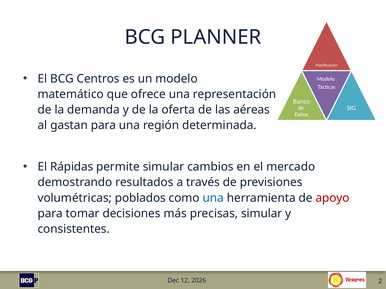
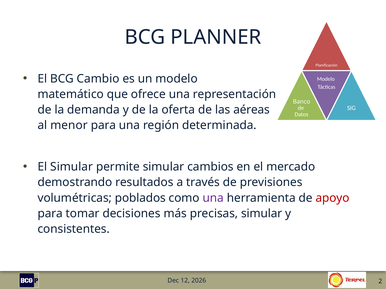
Centros: Centros -> Cambio (98, 79)
gastan: gastan -> menor (69, 125)
El Rápidas: Rápidas -> Simular (72, 167)
una colour: blue -> purple (213, 198)
